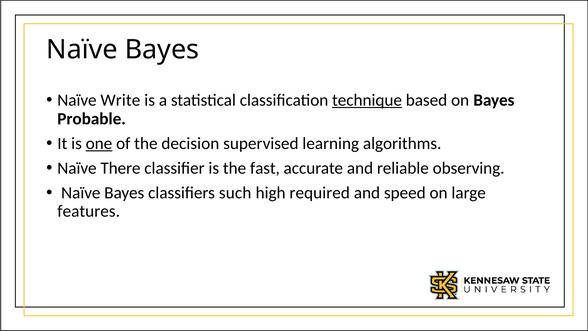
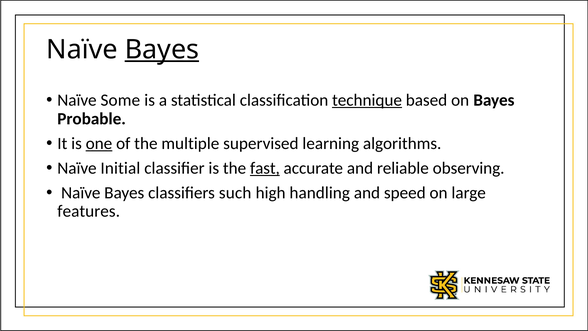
Bayes underline: none -> present (162, 49)
Write: Write -> Some (120, 100)
decision: decision -> multiple (190, 143)
There: There -> Initial (120, 168)
fast underline: none -> present (265, 168)
required: required -> handling (320, 193)
